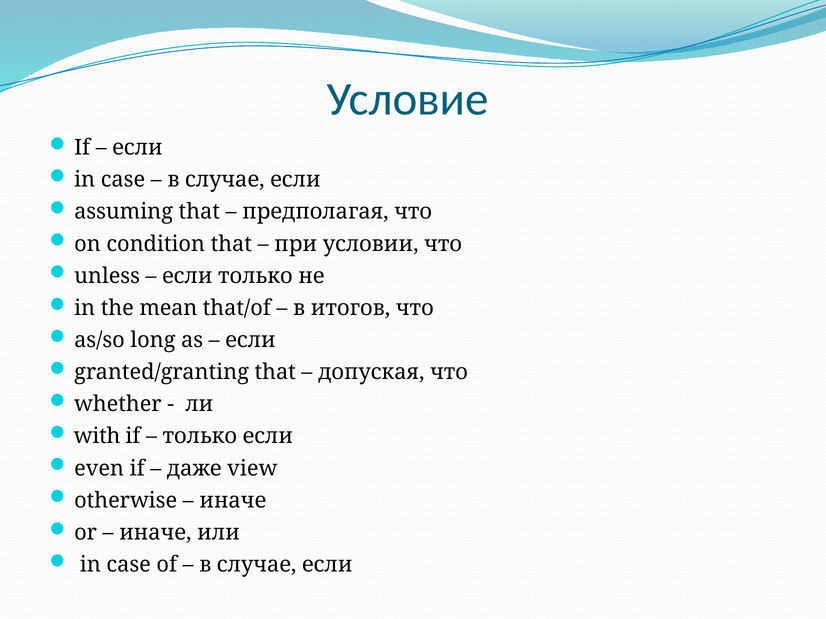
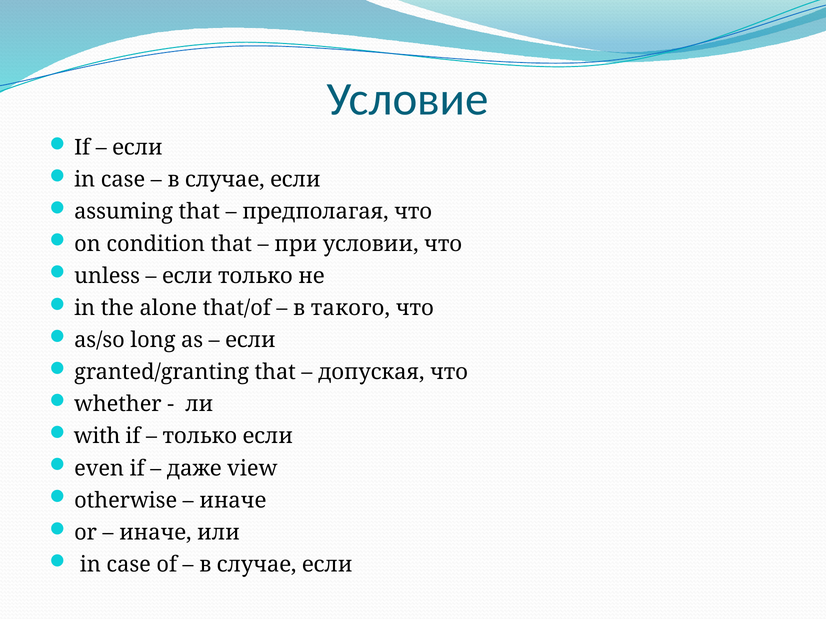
mean: mean -> alone (168, 308)
итогов: итогов -> такого (350, 308)
